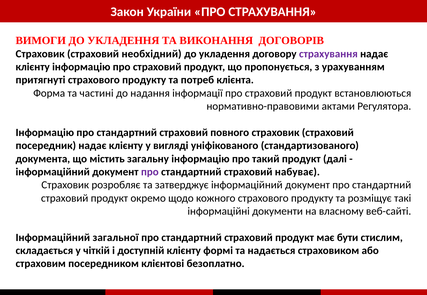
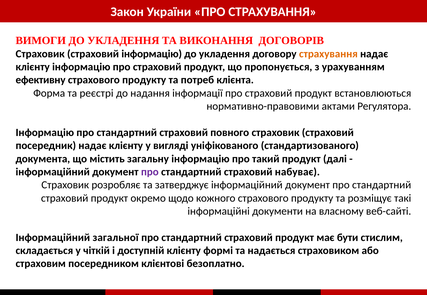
страховий необхідний: необхідний -> інформацію (152, 54)
страхування colour: purple -> orange (328, 54)
притягнуті: притягнуті -> ефективну (41, 80)
частині: частині -> реєстрі (97, 93)
